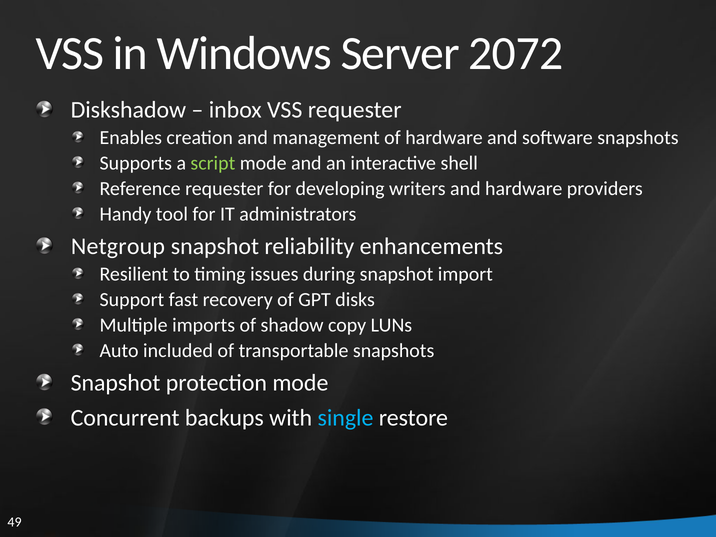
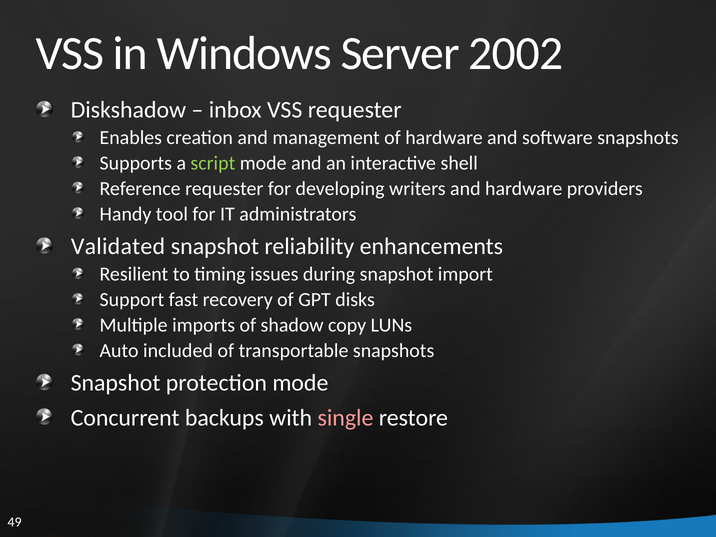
2072: 2072 -> 2002 (516, 54)
Netgroup: Netgroup -> Validated (118, 247)
single colour: light blue -> pink (345, 418)
